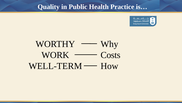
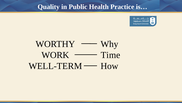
Costs: Costs -> Time (110, 55)
